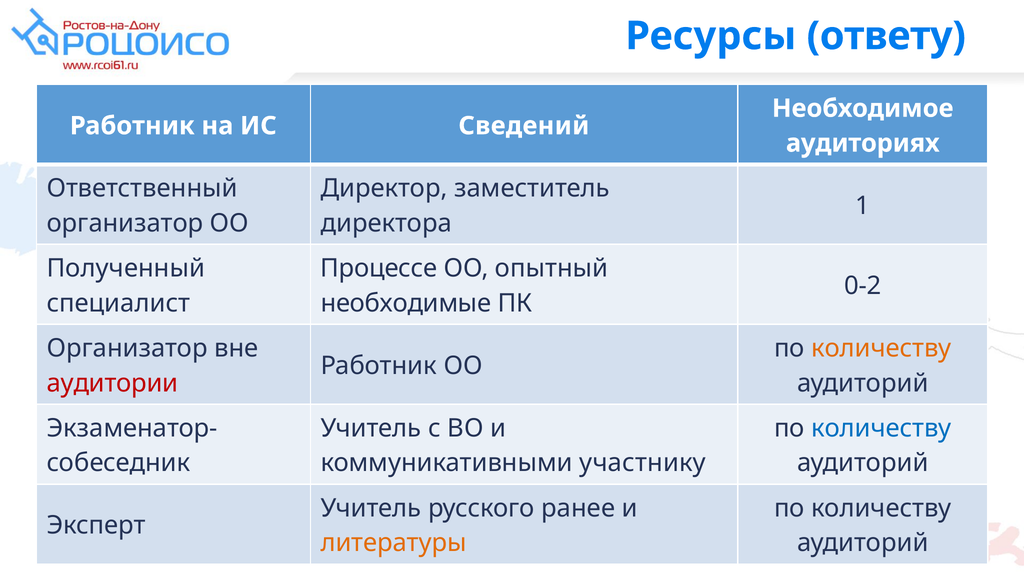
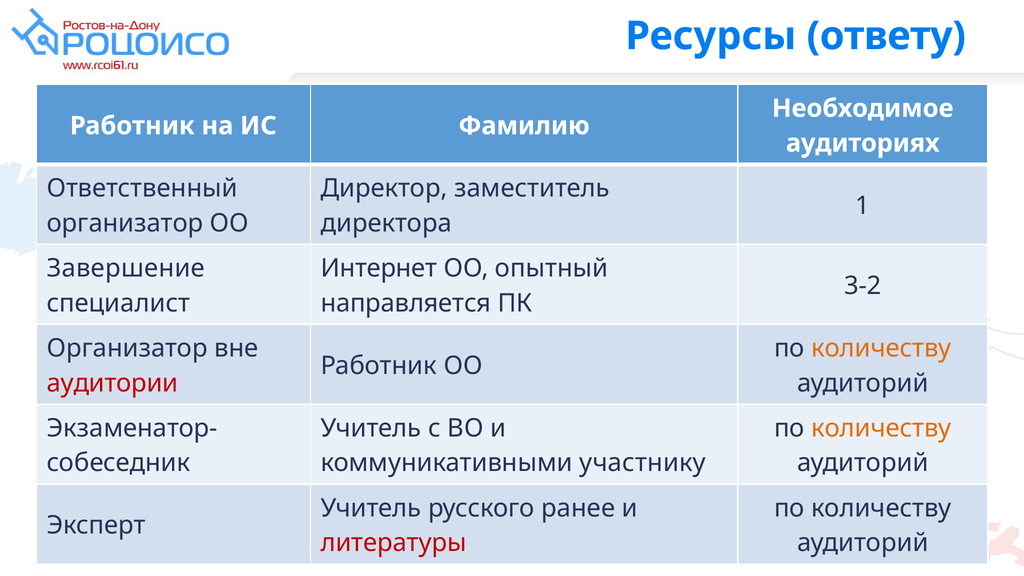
Сведений: Сведений -> Фамилию (524, 126)
Полученный: Полученный -> Завершение (126, 268)
Процессе: Процессе -> Интернет (379, 268)
0-2: 0-2 -> 3-2 (863, 286)
необходимые: необходимые -> направляется (406, 303)
количеству colour: blue -> orange (881, 428)
литературы colour: orange -> red (394, 543)
